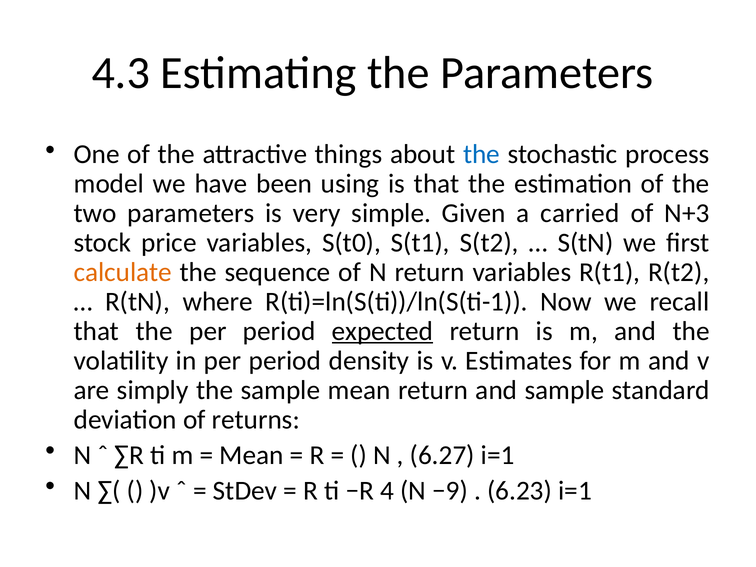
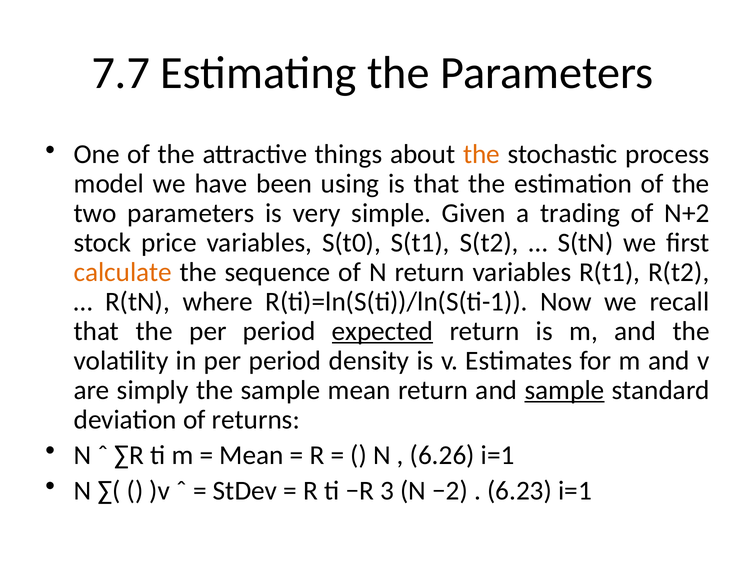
4.3: 4.3 -> 7.7 (121, 73)
the colour: blue -> orange (482, 154)
carried: carried -> trading (580, 213)
N+3: N+3 -> N+2 (687, 213)
sample underline: none -> present (565, 390)
6.27: 6.27 -> 6.26 (442, 455)
4: 4 -> 3 (387, 491)
−9: −9 -> −2 (450, 491)
